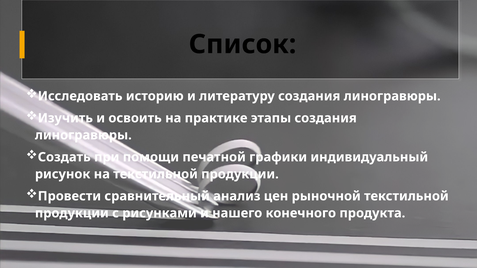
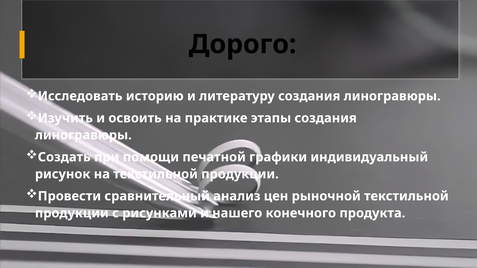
Список: Список -> Дорого (243, 44)
